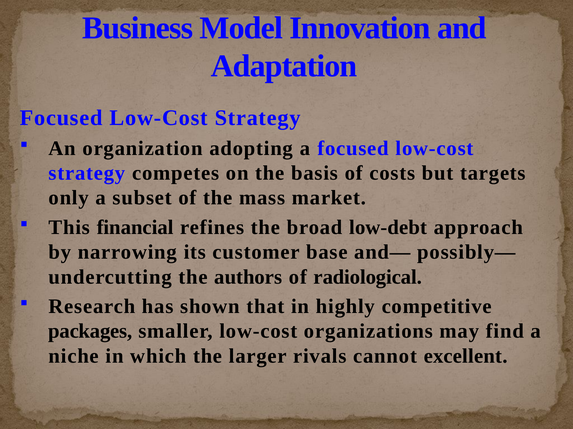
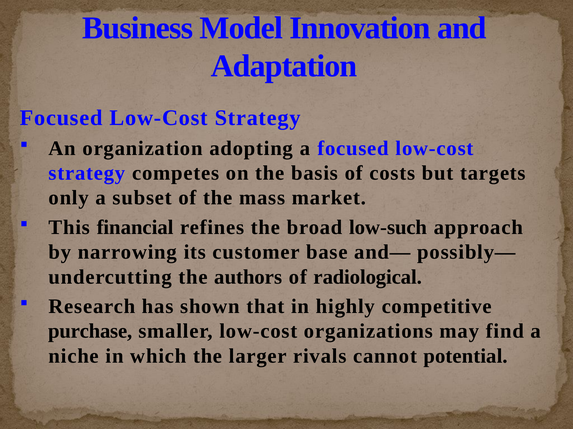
low-debt: low-debt -> low-such (388, 228)
packages: packages -> purchase (90, 332)
excellent: excellent -> potential (466, 357)
